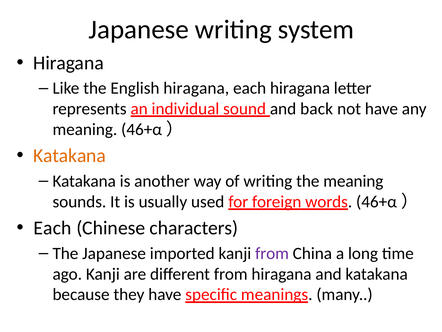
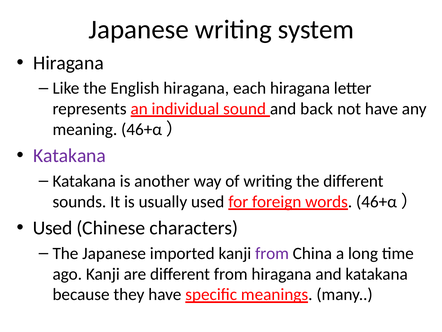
Katakana colour: orange -> purple (70, 156)
the meaning: meaning -> different (353, 181)
Each: Each -> Used (53, 228)
